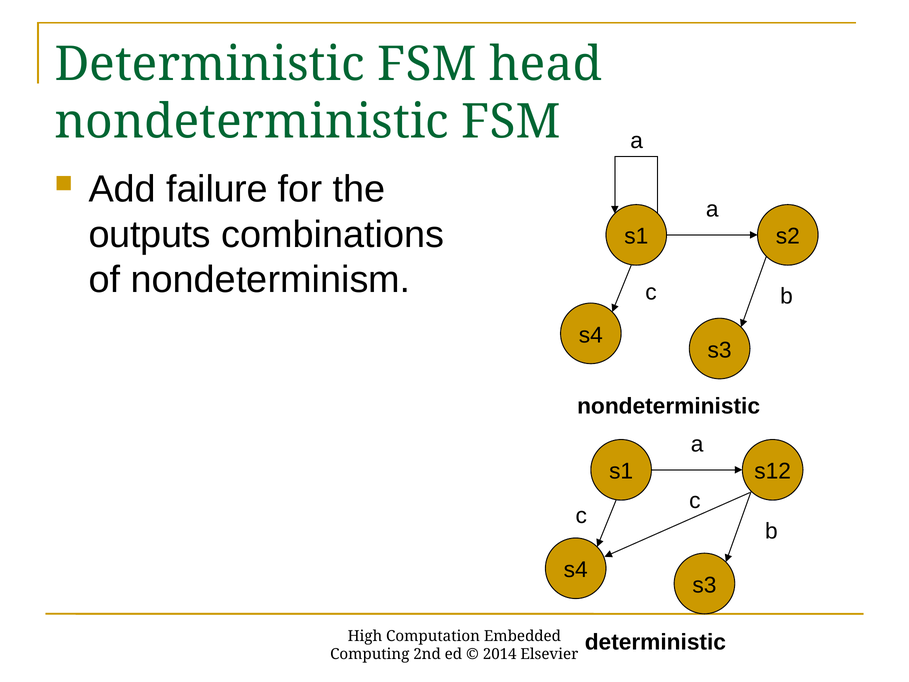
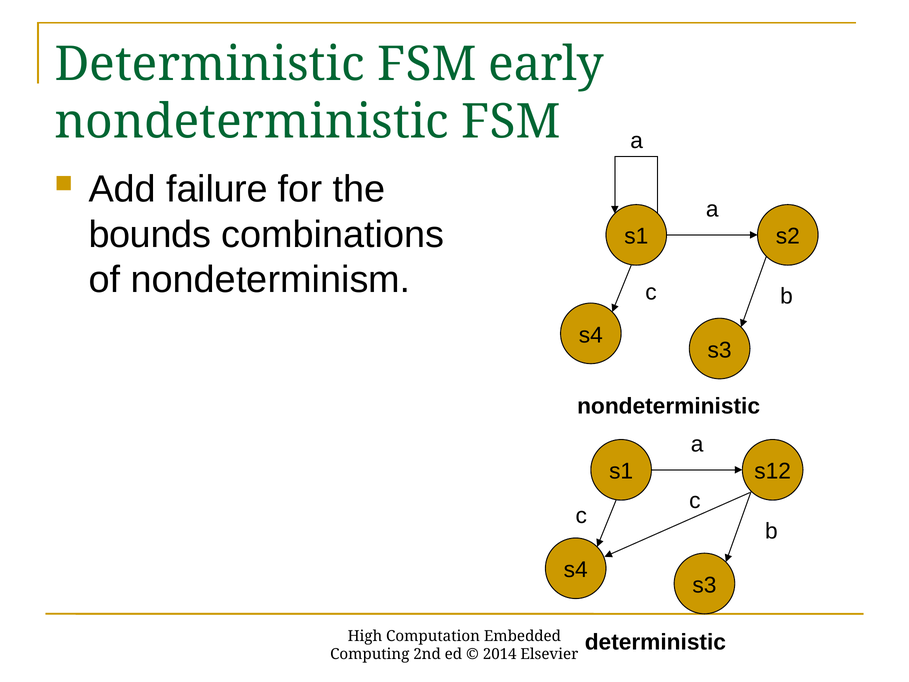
head: head -> early (546, 64)
outputs: outputs -> bounds (150, 234)
